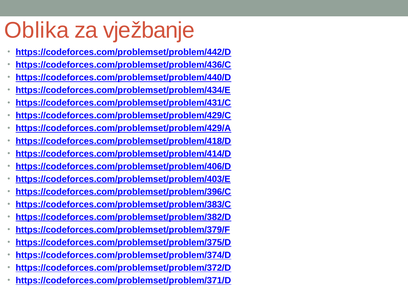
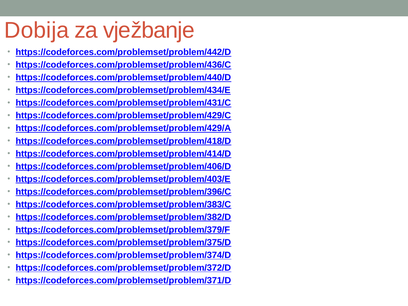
Oblika: Oblika -> Dobija (37, 30)
